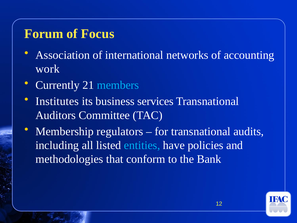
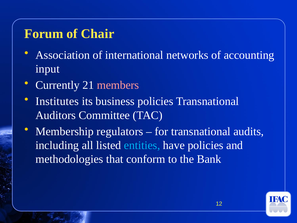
Focus: Focus -> Chair (98, 34)
work: work -> input (48, 69)
members colour: light blue -> pink (118, 85)
business services: services -> policies (155, 101)
